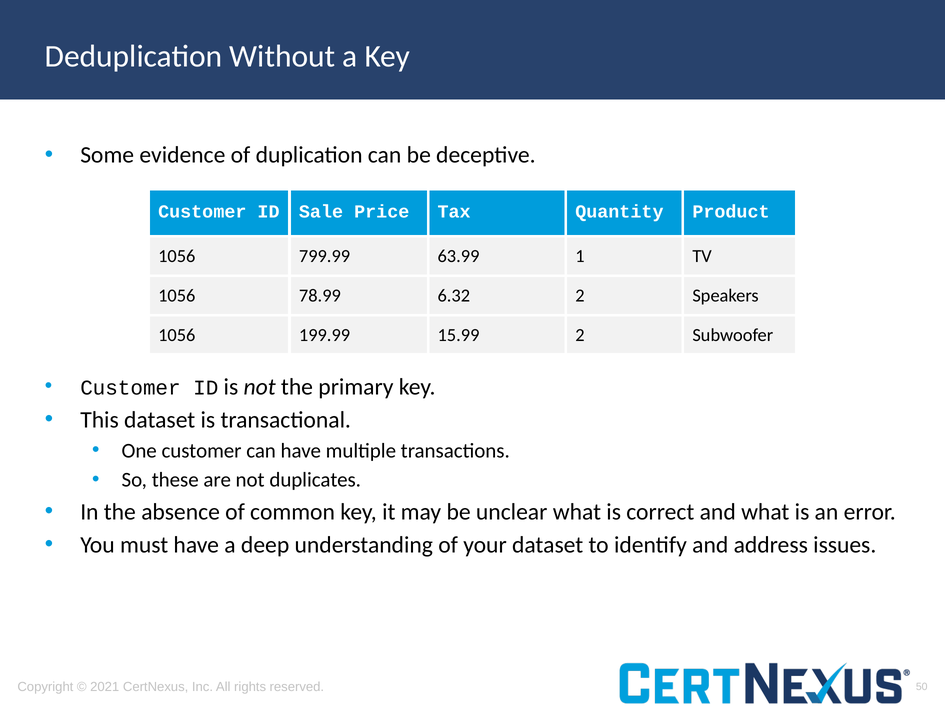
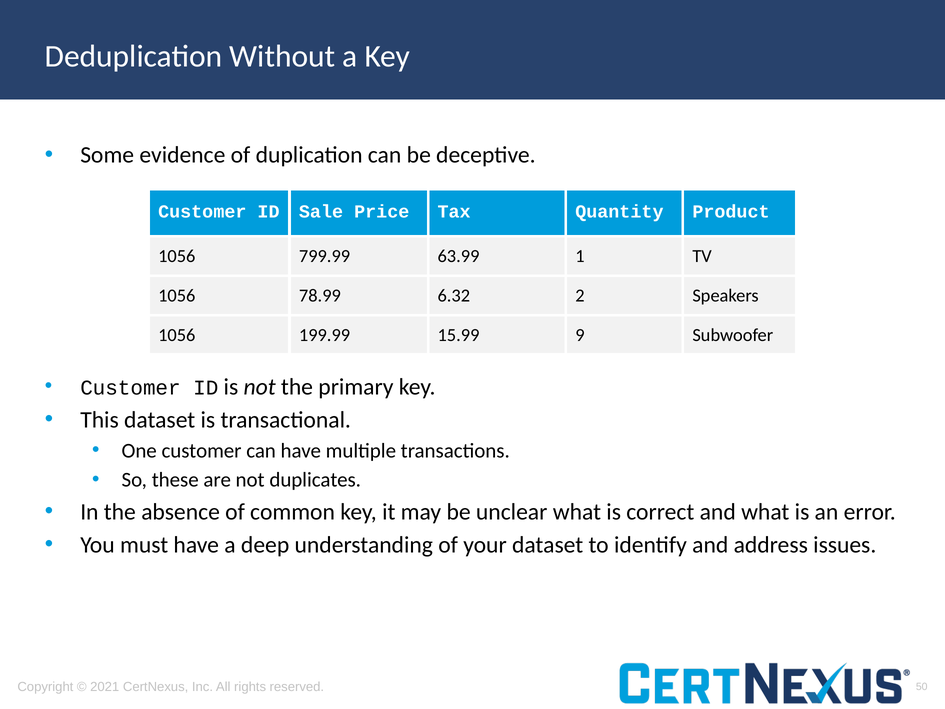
15.99 2: 2 -> 9 (580, 335)
